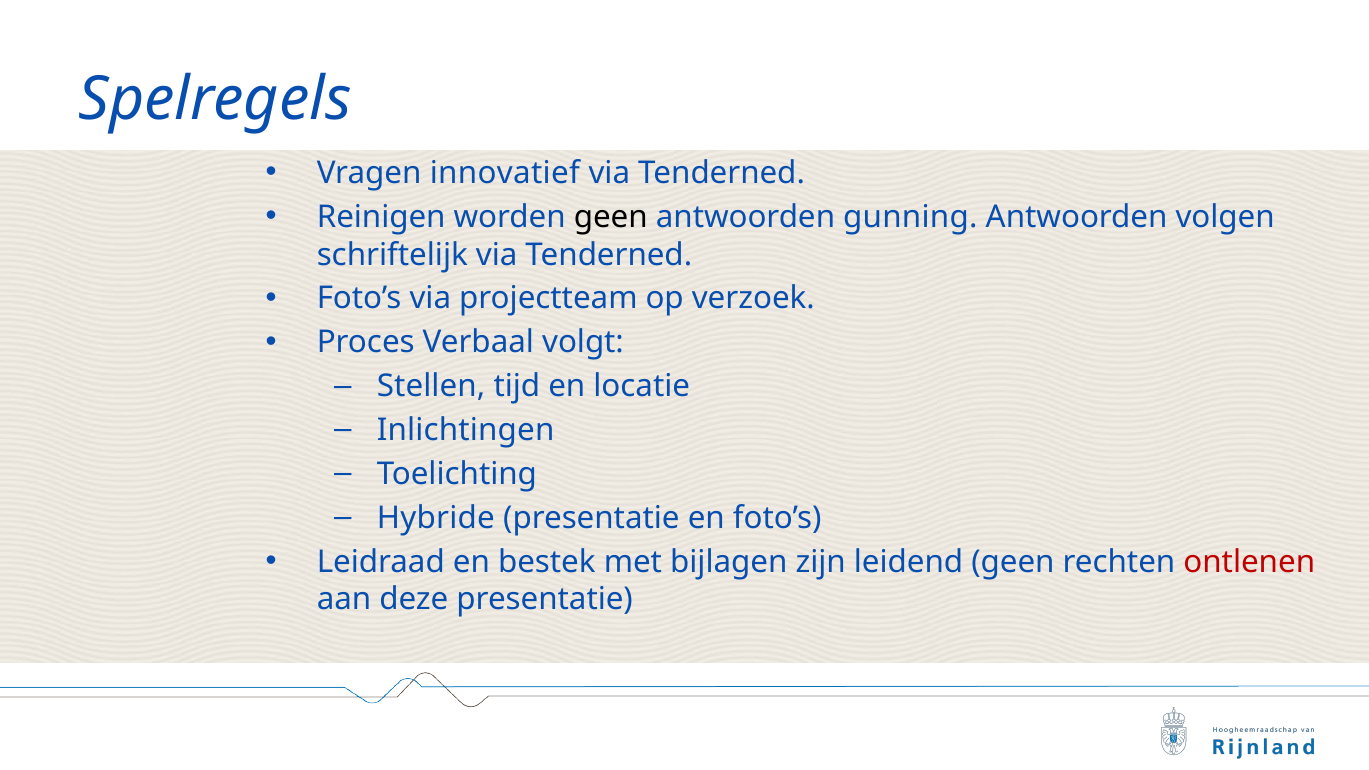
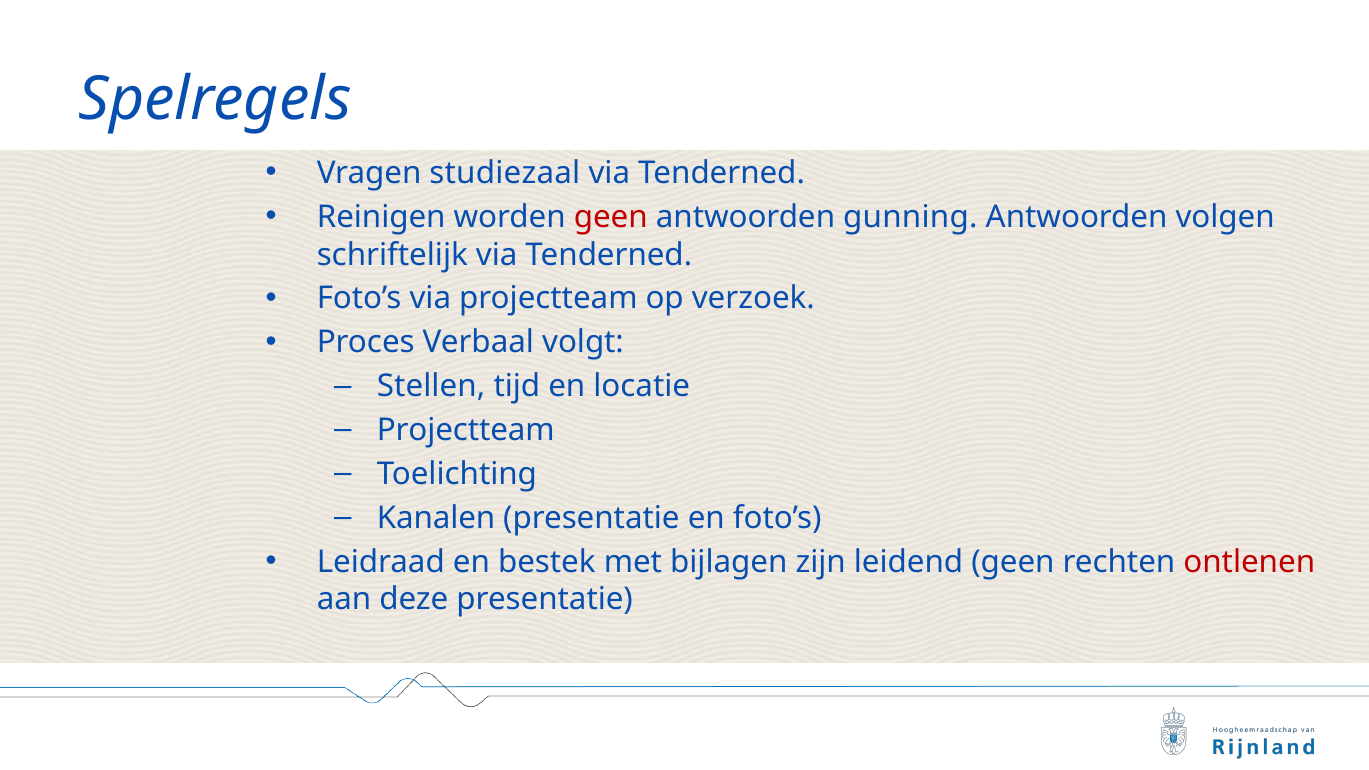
innovatief: innovatief -> studiezaal (505, 173)
geen colour: black -> red (611, 217)
Inlichtingen: Inlichtingen -> Projectteam (466, 430)
Hybride: Hybride -> Kanalen (436, 518)
